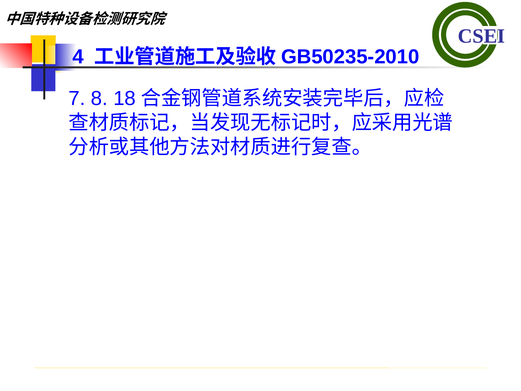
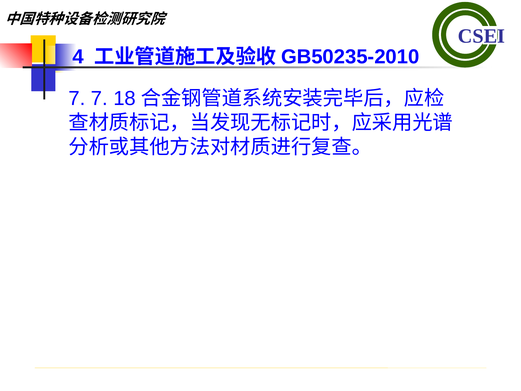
7 8: 8 -> 7 (99, 98)
